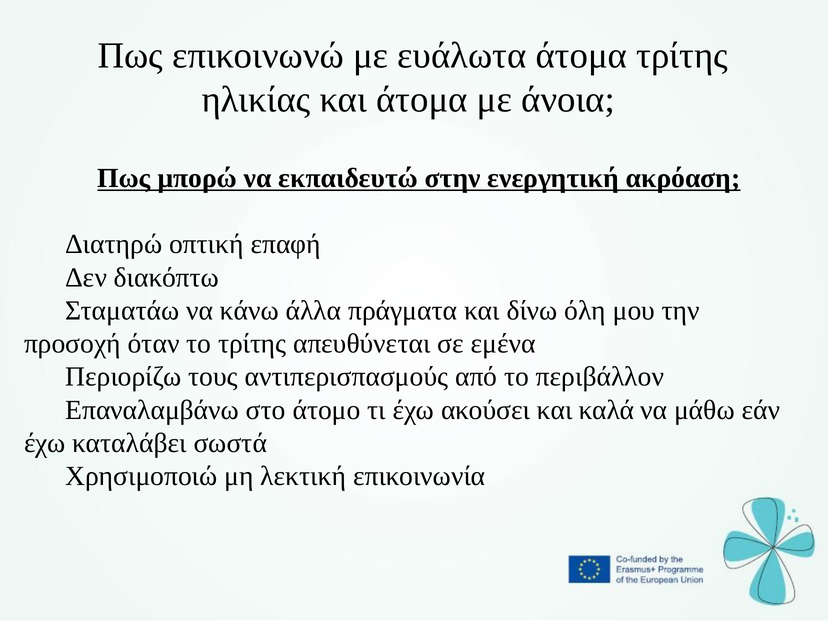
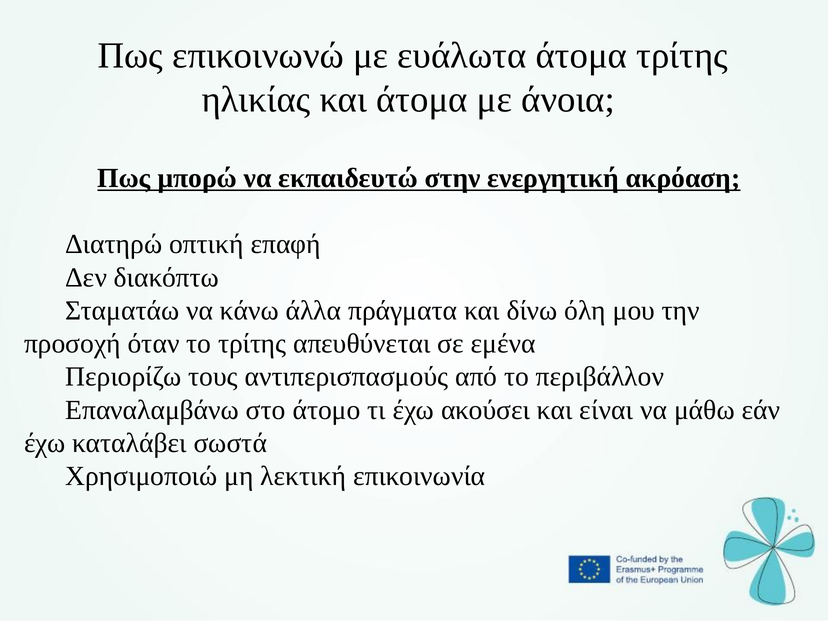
καλά: καλά -> είναι (606, 410)
